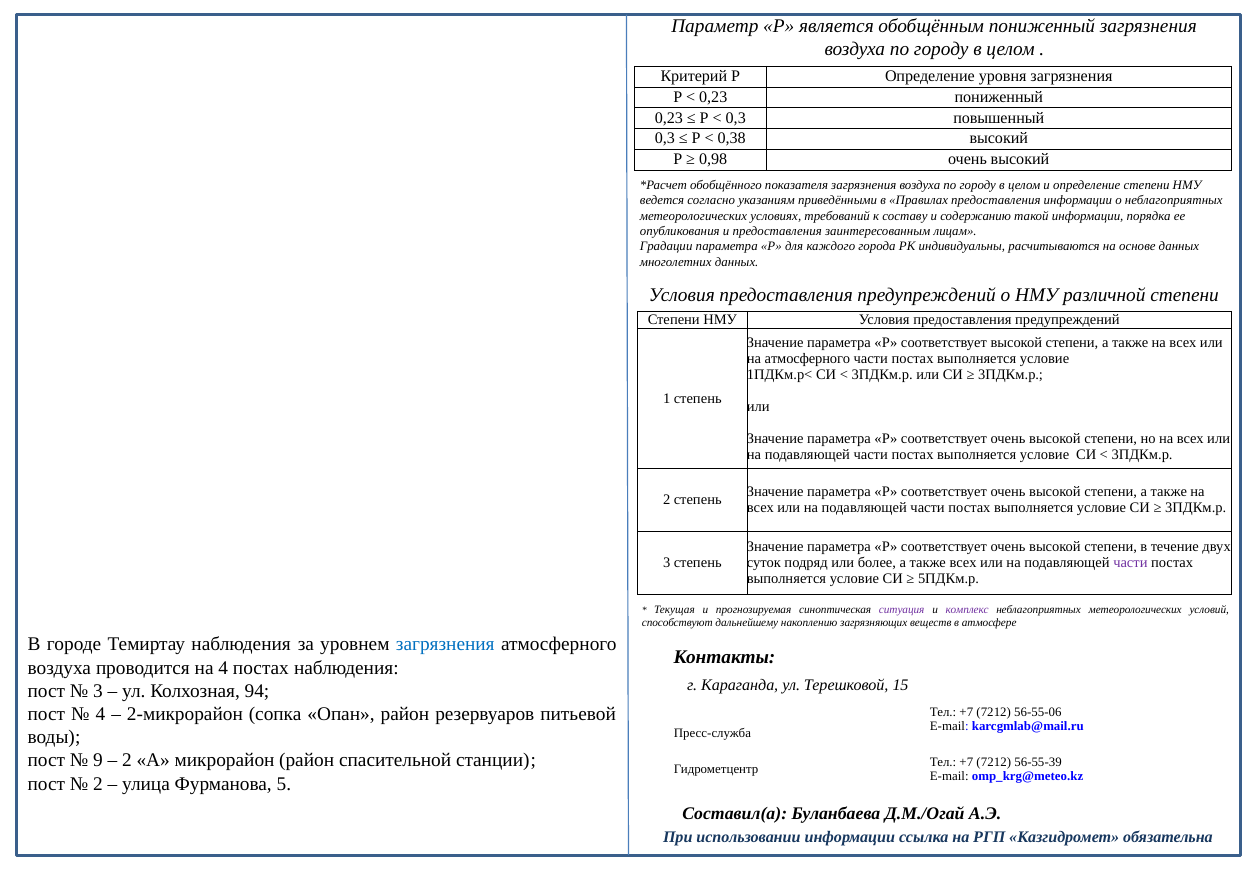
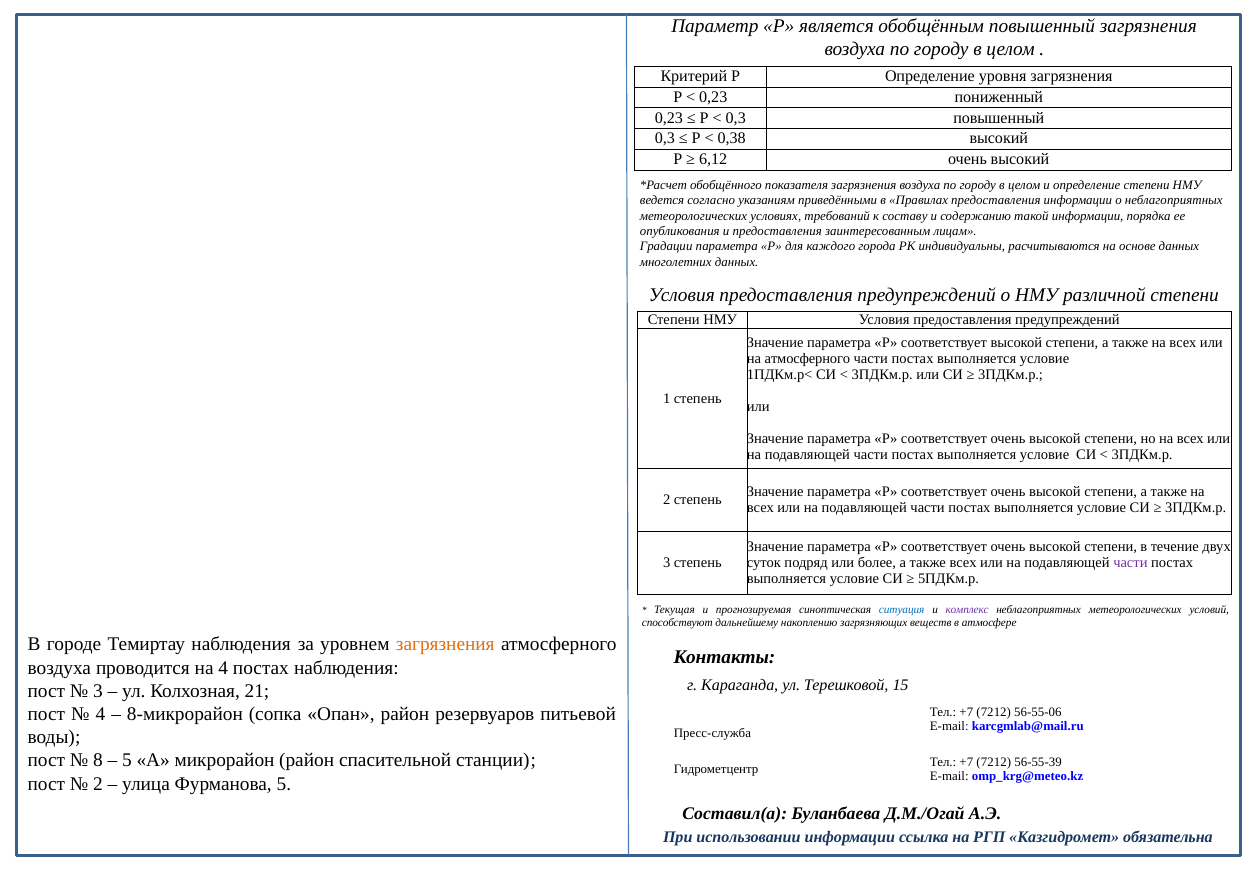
обобщённым пониженный: пониженный -> повышенный (1042, 26)
0,98: 0,98 -> 6,12 (713, 159)
ситуация colour: purple -> blue (902, 610)
загрязнения colour: blue -> orange (445, 645)
94: 94 -> 21 (257, 691)
2-микрорайон: 2-микрорайон -> 8-микрорайон (185, 714)
9: 9 -> 8 (98, 761)
2: 2 -> 5 (127, 761)
